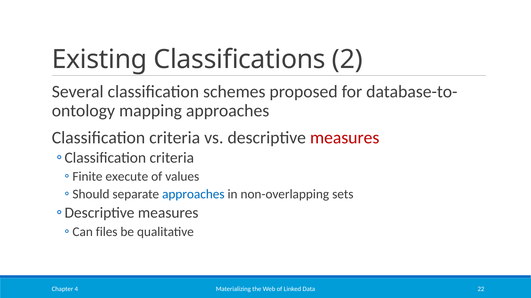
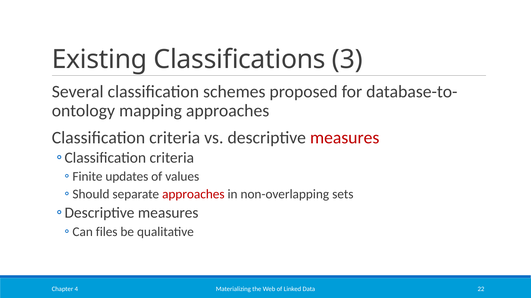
2: 2 -> 3 (347, 59)
execute: execute -> updates (127, 177)
approaches colour: blue -> red (193, 195)
